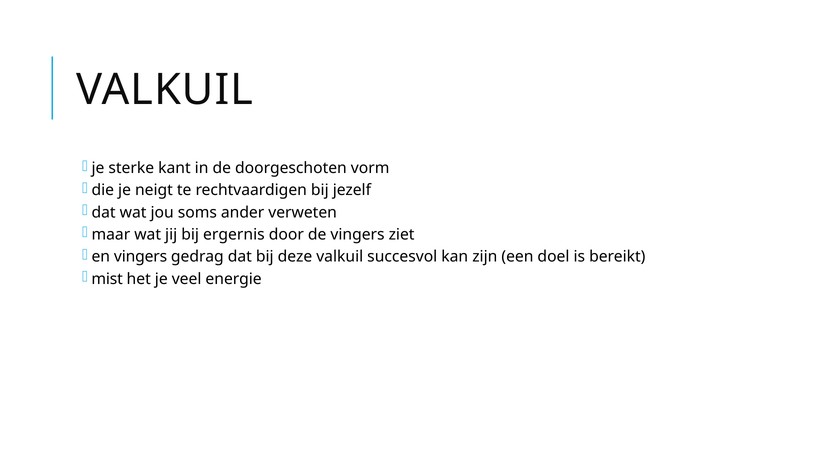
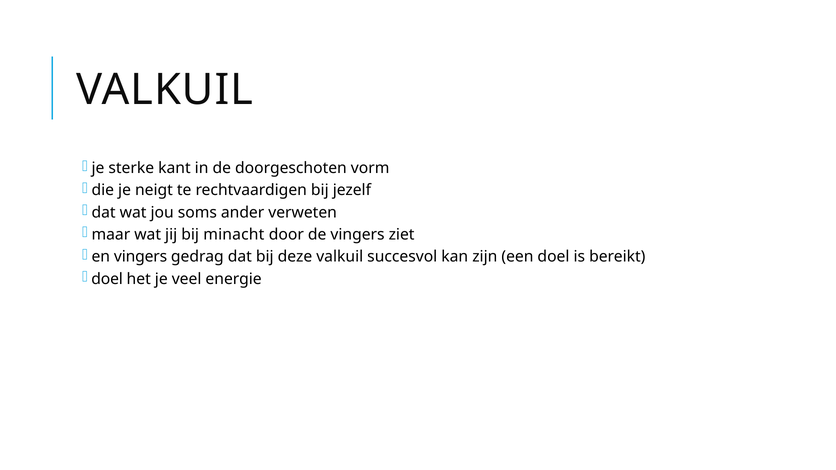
ergernis: ergernis -> minacht (234, 235)
mist: mist -> doel (107, 279)
